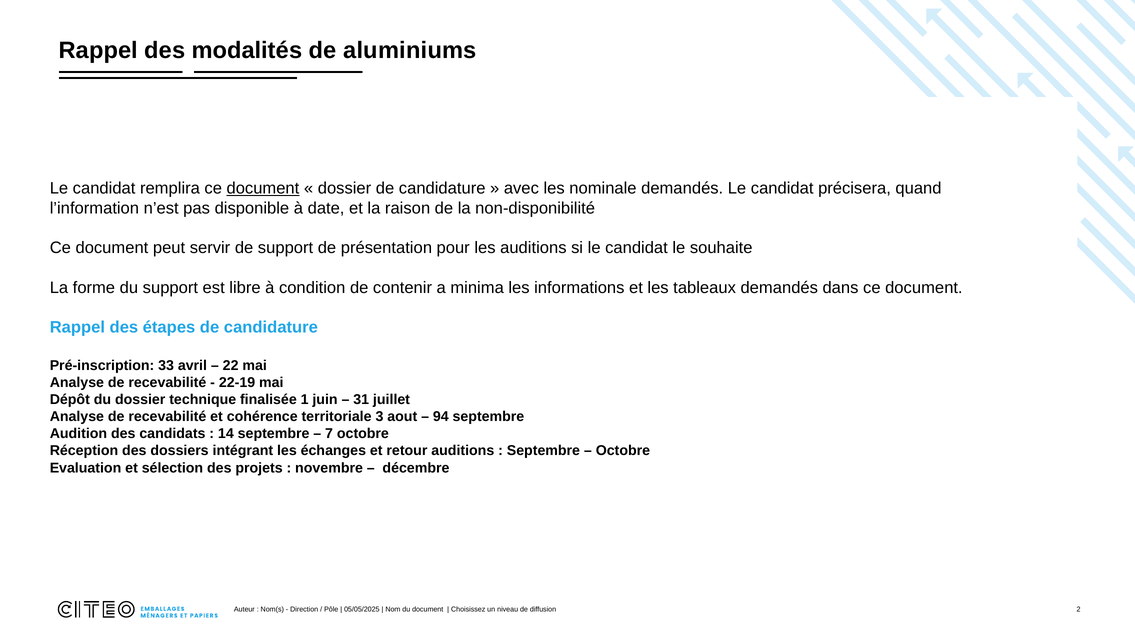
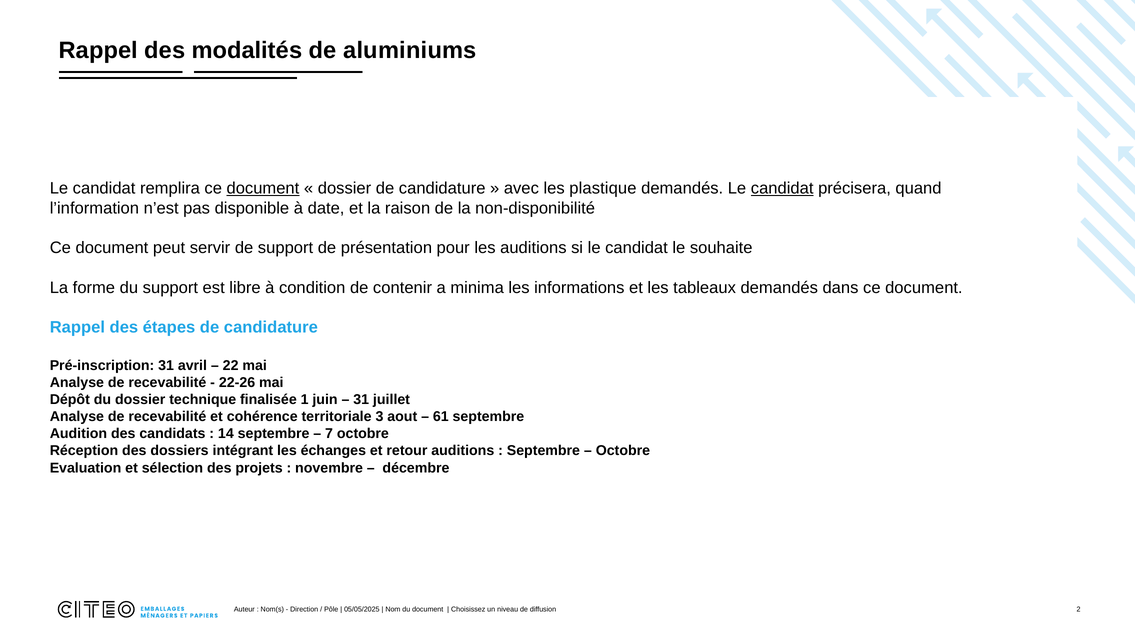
nominale: nominale -> plastique (603, 188)
candidat underline: none -> present (782, 188)
Pré-inscription 33: 33 -> 31 (166, 365)
22-19: 22-19 -> 22-26 (237, 382)
94: 94 -> 61 (441, 416)
